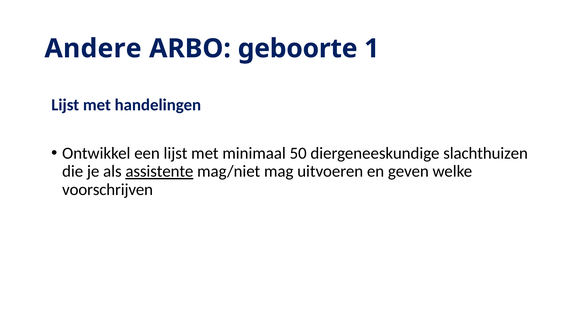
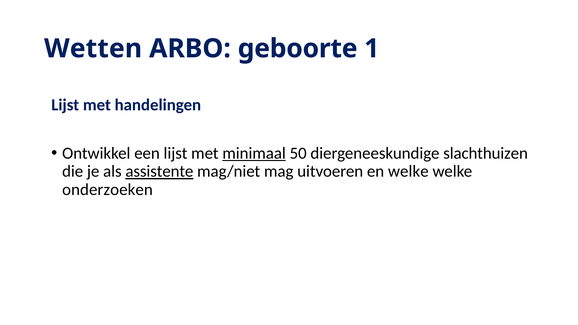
Andere: Andere -> Wetten (93, 49)
minimaal underline: none -> present (254, 153)
en geven: geven -> welke (408, 171)
voorschrijven: voorschrijven -> onderzoeken (107, 190)
